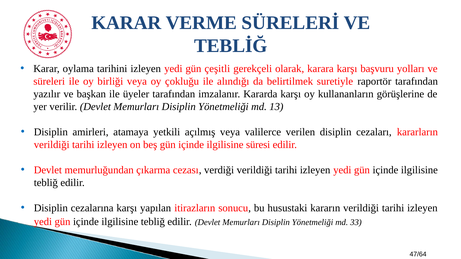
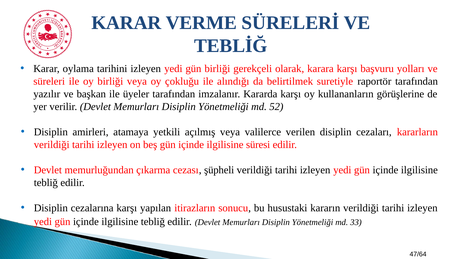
gün çeşitli: çeşitli -> birliği (217, 69)
13: 13 -> 52 (276, 107)
verdiği: verdiği -> şüpheli (219, 170)
